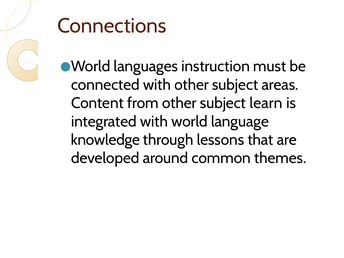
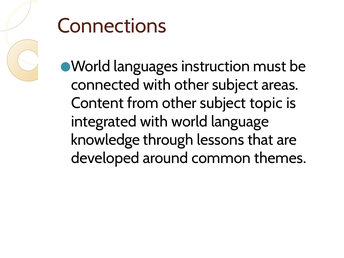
learn: learn -> topic (266, 103)
